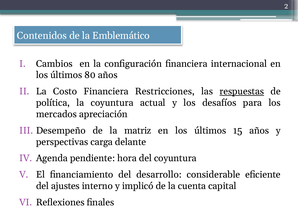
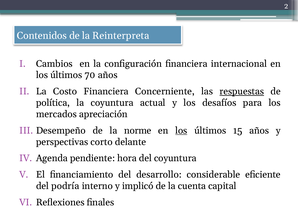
Emblemático: Emblemático -> Reinterpreta (121, 36)
80: 80 -> 70 (90, 75)
Restricciones: Restricciones -> Concerniente (165, 92)
matriz: matriz -> norme (138, 131)
los underline: none -> present (181, 131)
carga: carga -> corto (102, 142)
ajustes: ajustes -> podría (65, 186)
